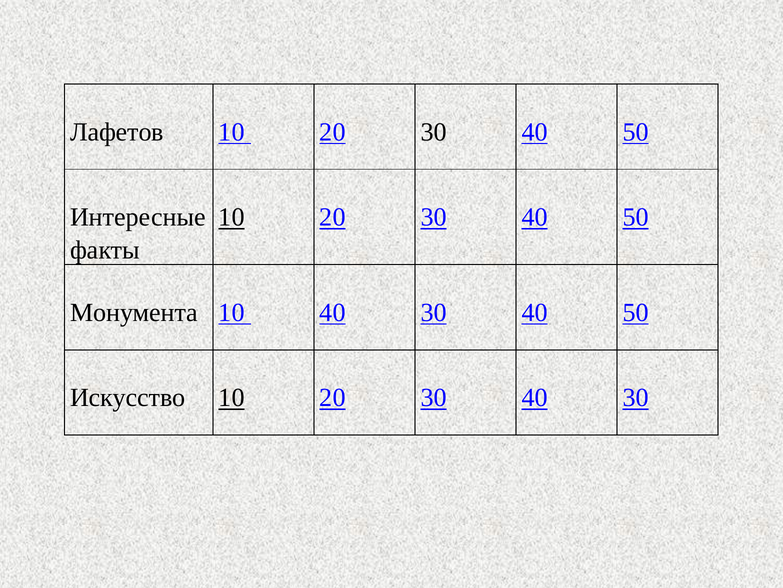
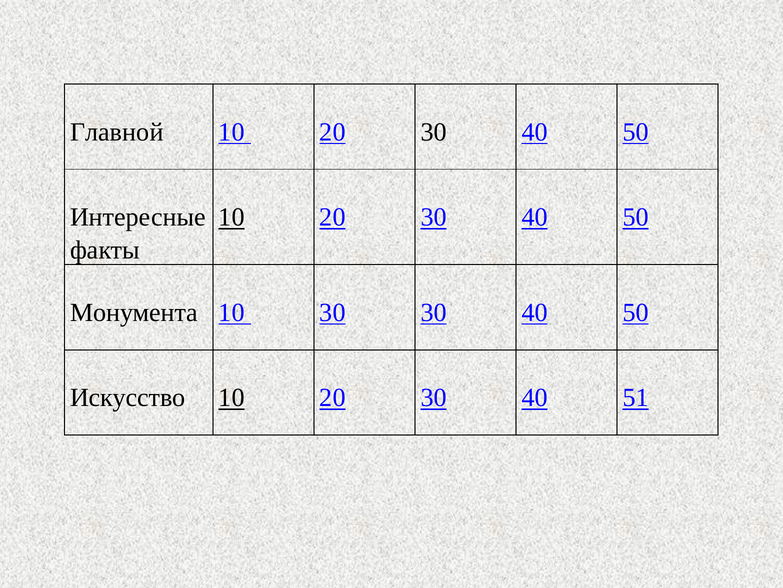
Лафетов: Лафетов -> Главной (117, 132)
10 40: 40 -> 30 (333, 312)
30 40 30: 30 -> 51 (636, 397)
